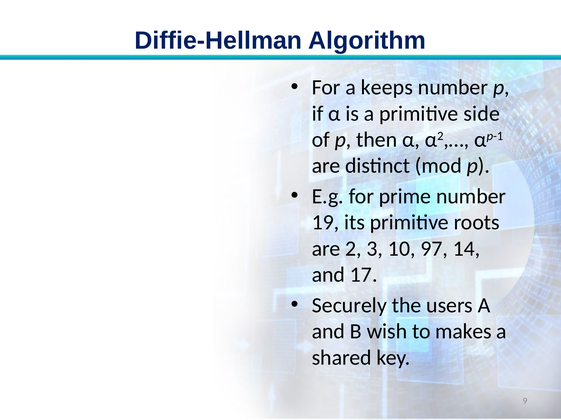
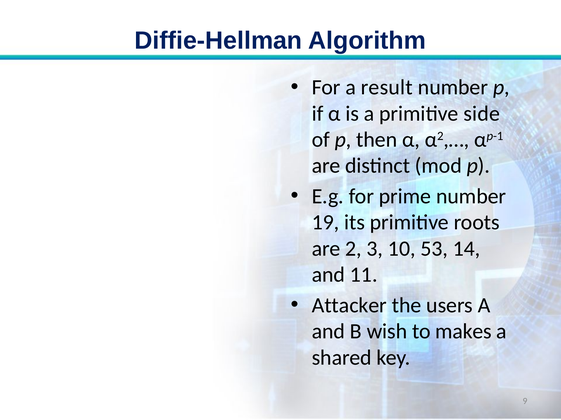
keeps: keeps -> result (387, 88)
97: 97 -> 53 (434, 249)
17: 17 -> 11 (364, 275)
Securely: Securely -> Attacker (349, 306)
